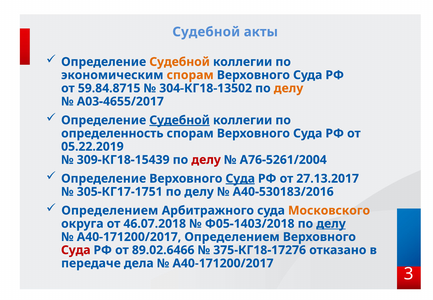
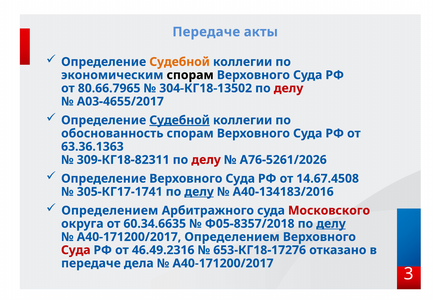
Судебной: Судебной -> Передаче (206, 32)
спорам colour: orange -> black (190, 75)
59.84.8715: 59.84.8715 -> 80.66.7965 (109, 88)
делу colour: orange -> red (289, 88)
определенность: определенность -> обоснованность (112, 133)
05.22.2019: 05.22.2019 -> 63.36.1363 (92, 146)
309-КГ18-15439: 309-КГ18-15439 -> 309-КГ18-82311 (123, 160)
А76-5261/2004: А76-5261/2004 -> А76-5261/2026 (283, 160)
Суда underline: present -> none (240, 178)
27.13.2017: 27.13.2017 -> 14.67.4508 (328, 178)
305-КГ17-1751: 305-КГ17-1751 -> 305-КГ17-1741 (120, 192)
делу underline: none -> present (199, 192)
А40-530183/2016: А40-530183/2016 -> А40-134183/2016 (283, 192)
Московского colour: orange -> red (329, 210)
46.07.2018: 46.07.2018 -> 60.34.6635 (155, 224)
Ф05-1403/2018: Ф05-1403/2018 -> Ф05-8357/2018 (250, 224)
89.02.6466: 89.02.6466 -> 46.49.2316 (163, 250)
375-КГ18-17276: 375-КГ18-17276 -> 653-КГ18-17276 (260, 250)
